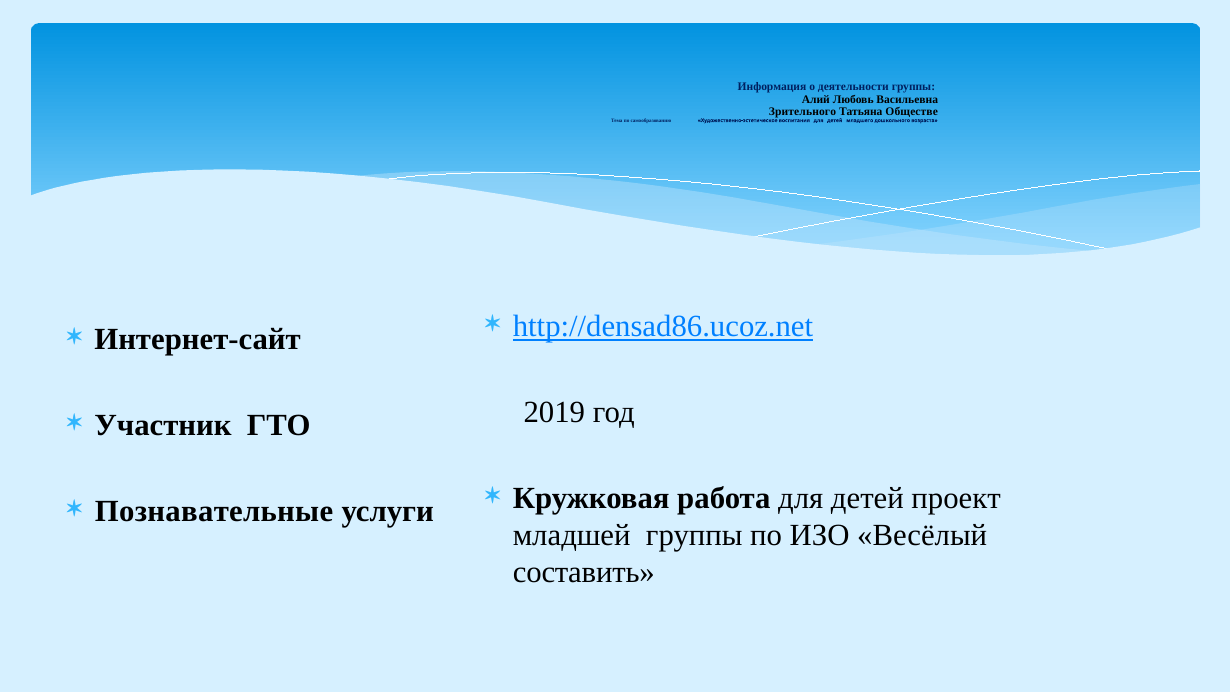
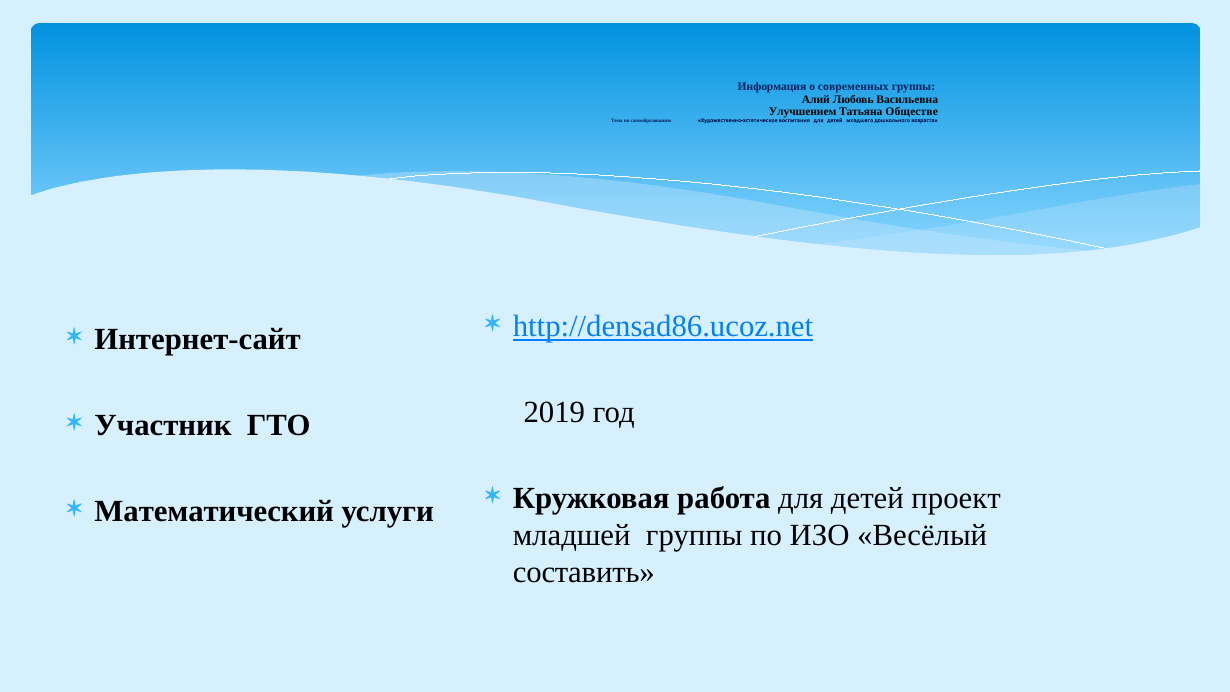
деятельности: деятельности -> современных (853, 87)
Зрительного: Зрительного -> Улучшением (803, 112)
Познавательные: Познавательные -> Математический (214, 511)
